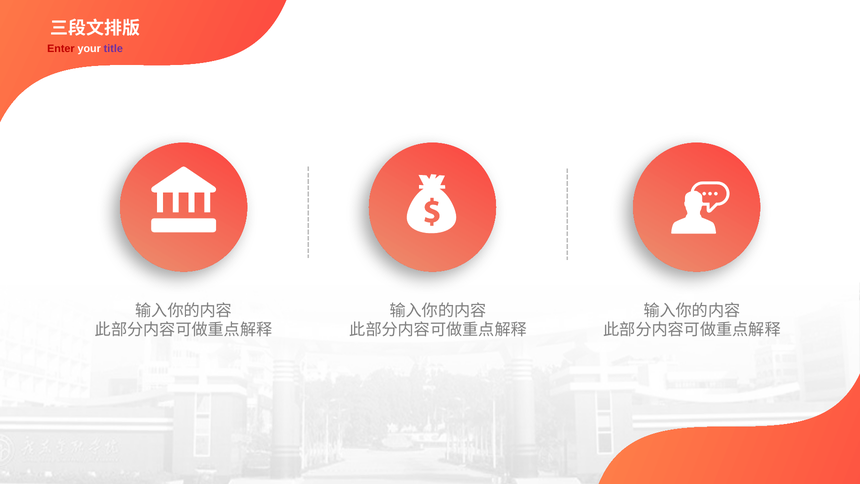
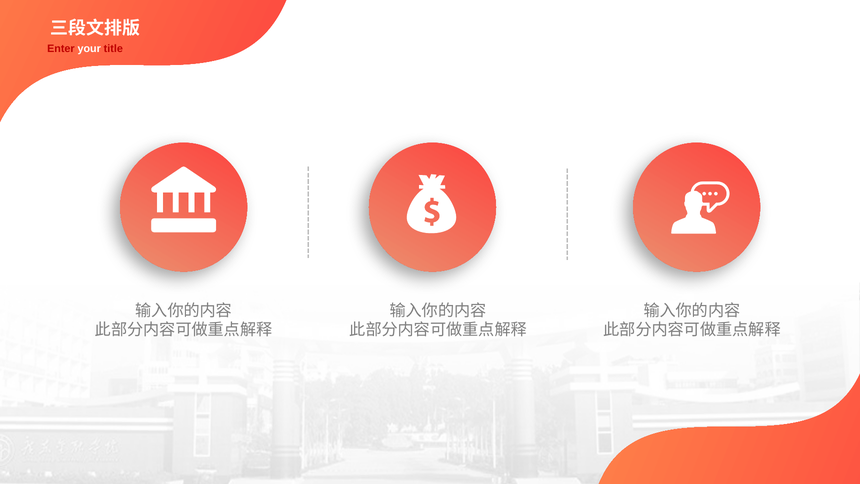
title colour: purple -> red (113, 49)
